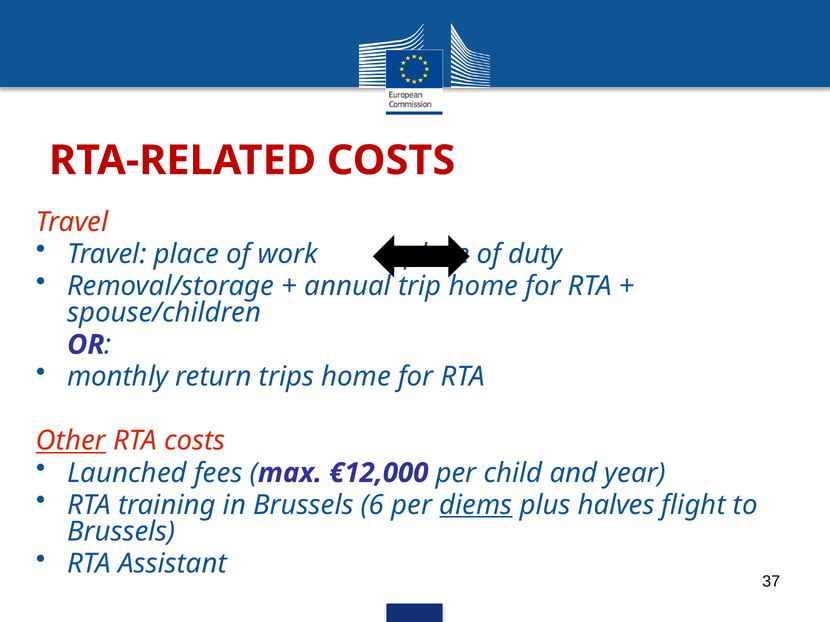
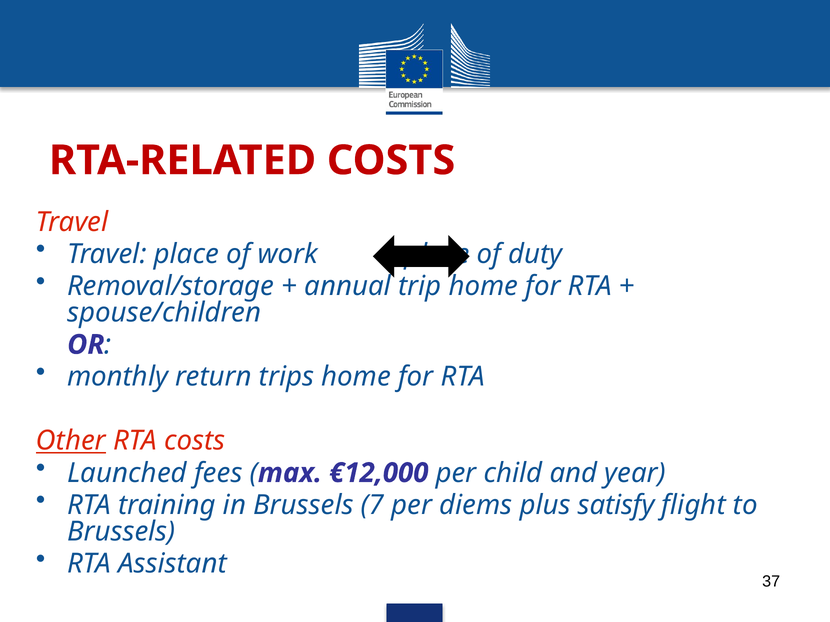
6: 6 -> 7 (372, 505)
diems underline: present -> none (476, 505)
halves: halves -> satisfy (616, 505)
